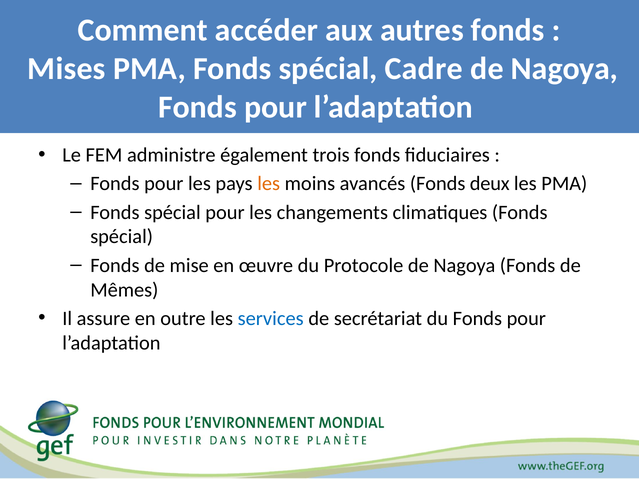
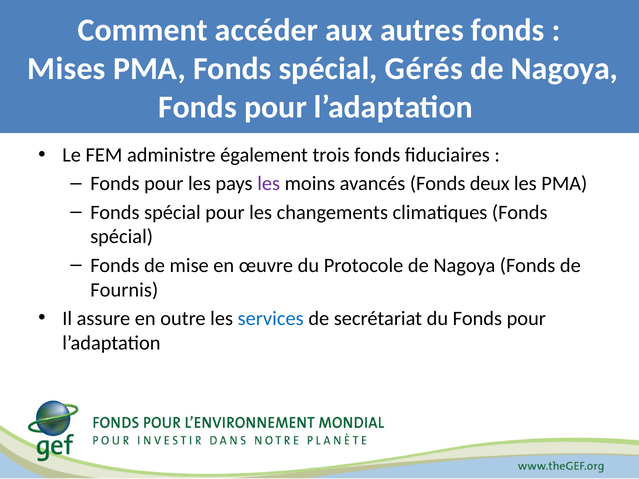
Cadre: Cadre -> Gérés (424, 69)
les colour: orange -> purple (269, 184)
Mêmes: Mêmes -> Fournis (124, 290)
